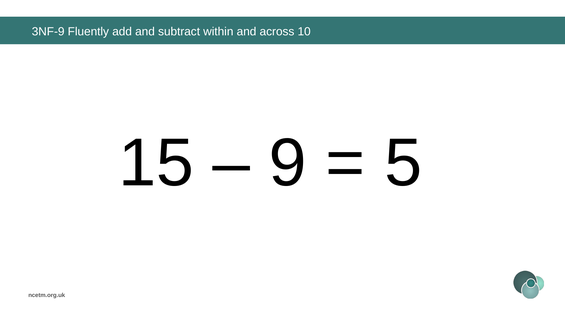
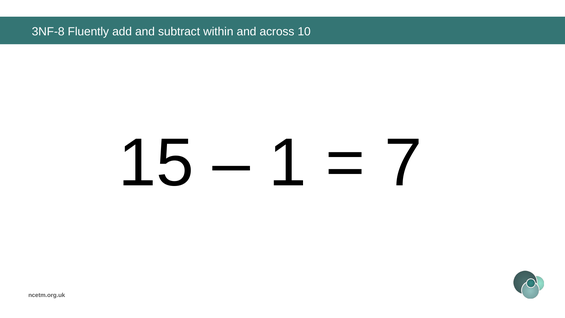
3NF-9: 3NF-9 -> 3NF-8 (48, 32)
9: 9 -> 1 (288, 163)
5: 5 -> 7 (403, 163)
